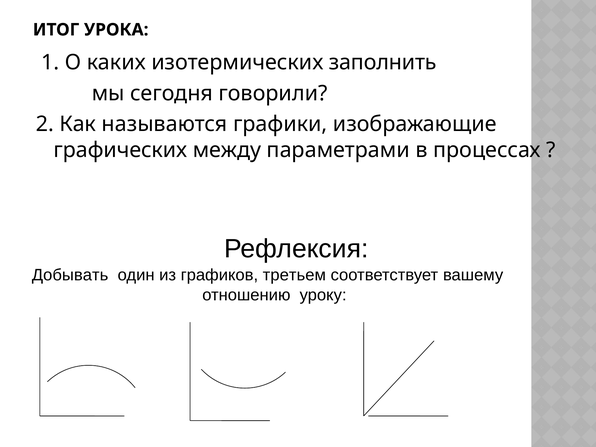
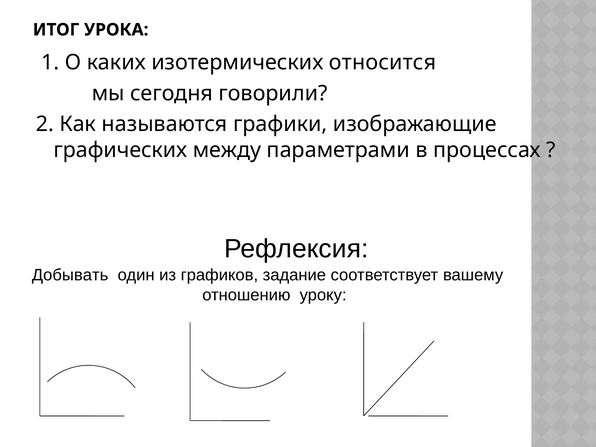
заполнить: заполнить -> относится (383, 63)
третьем: третьем -> задание (294, 275)
